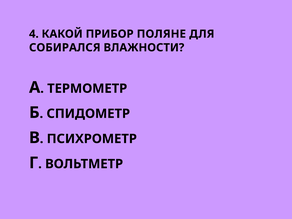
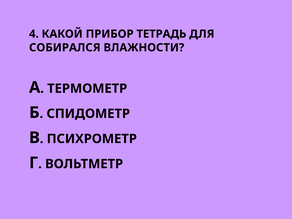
ПОЛЯНЕ: ПОЛЯНЕ -> ТЕТРАДЬ (161, 34)
